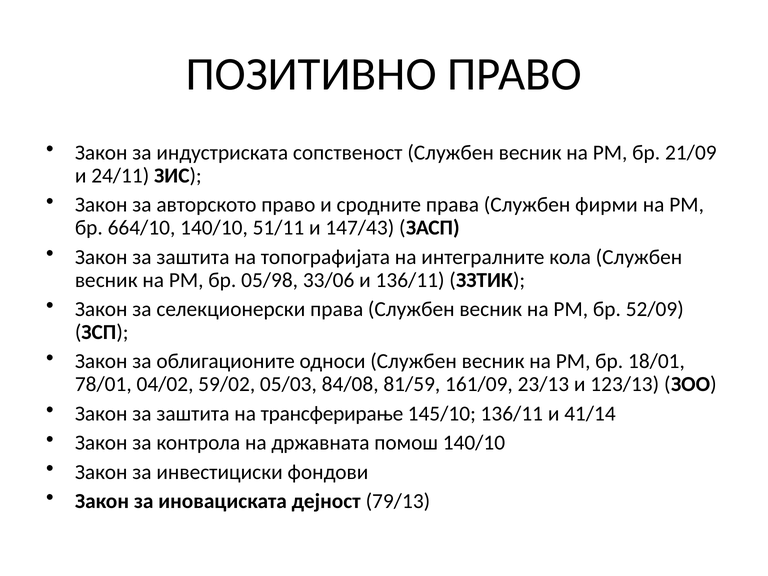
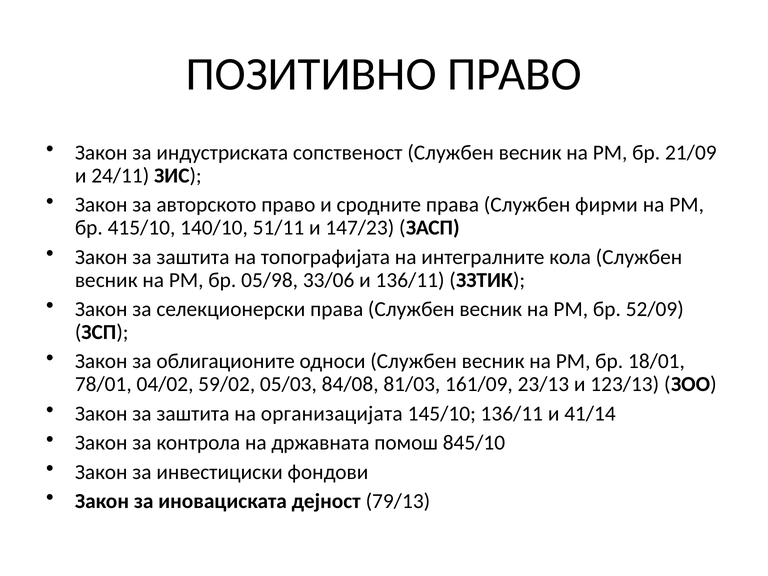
664/10: 664/10 -> 415/10 (141, 228)
147/43: 147/43 -> 147/23 (360, 228)
81/59: 81/59 -> 81/03 (412, 384)
трансферирање: трансферирање -> организацијата (332, 414)
помош 140/10: 140/10 -> 845/10 (474, 443)
